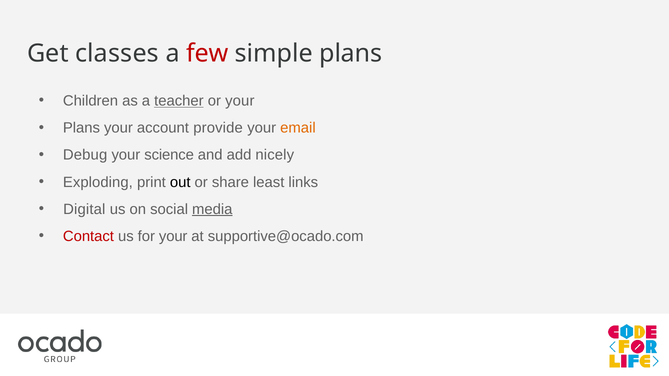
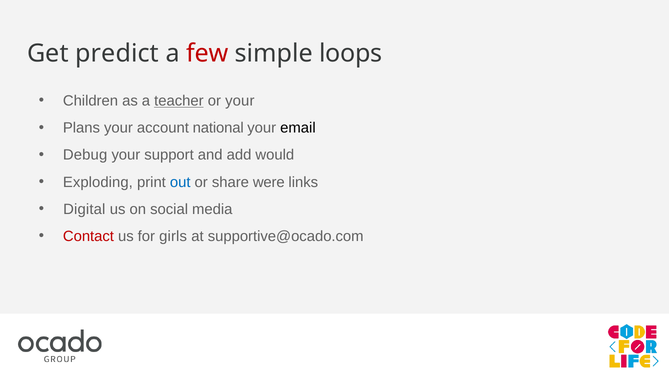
classes: classes -> predict (117, 54)
simple plans: plans -> loops (351, 54)
provide: provide -> national (218, 128)
email colour: orange -> black (298, 128)
science: science -> support (169, 155)
nicely: nicely -> would (275, 155)
out colour: black -> blue (180, 182)
least: least -> were (269, 182)
media underline: present -> none (212, 209)
for your: your -> girls (173, 237)
